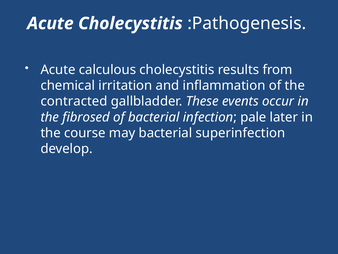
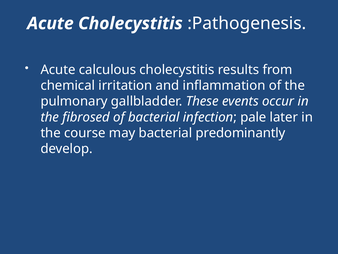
contracted: contracted -> pulmonary (74, 101)
superinfection: superinfection -> predominantly (240, 133)
